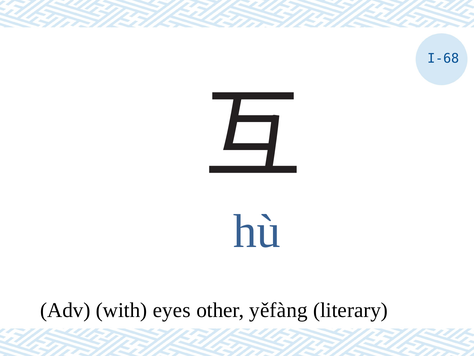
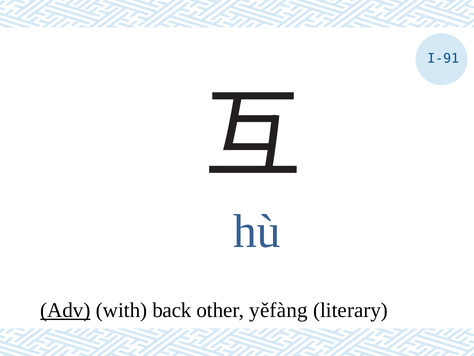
I-68: I-68 -> I-91 (443, 59)
Adv underline: none -> present (65, 310)
eyes: eyes -> back (172, 310)
